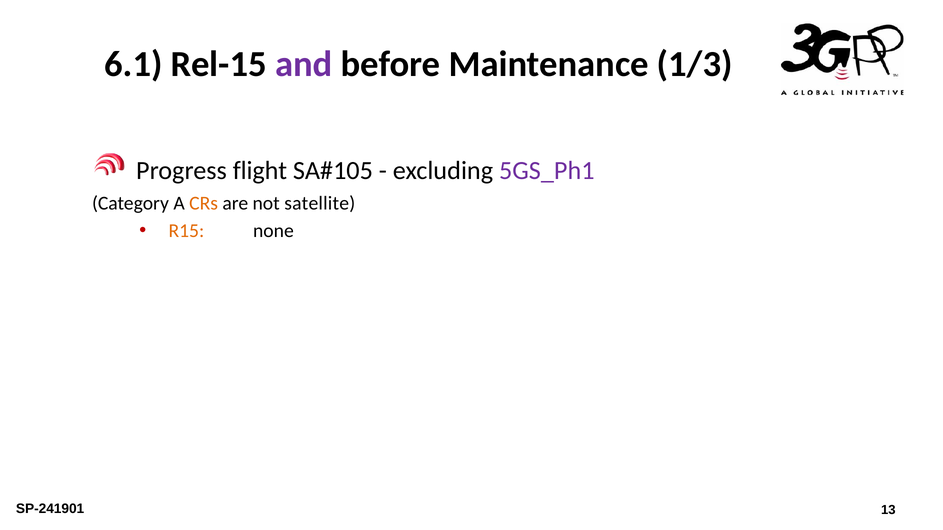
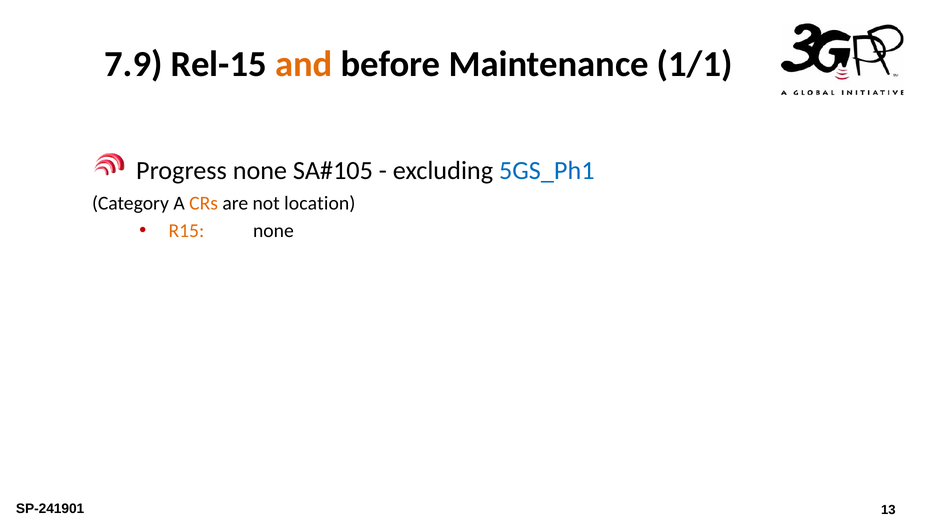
6.1: 6.1 -> 7.9 (134, 64)
and colour: purple -> orange (304, 64)
1/3: 1/3 -> 1/1 (695, 64)
Progress flight: flight -> none (260, 171)
5GS_Ph1 colour: purple -> blue (547, 171)
satellite: satellite -> location (320, 204)
